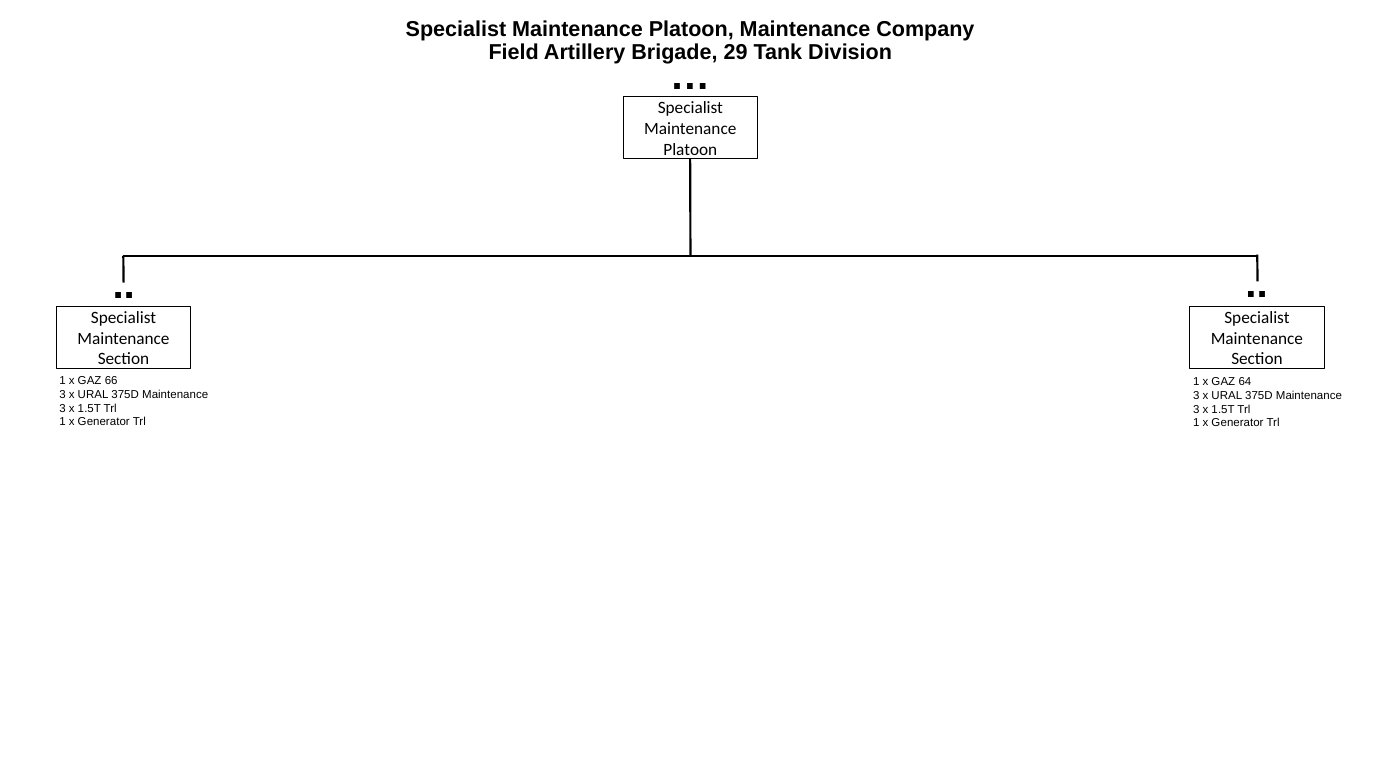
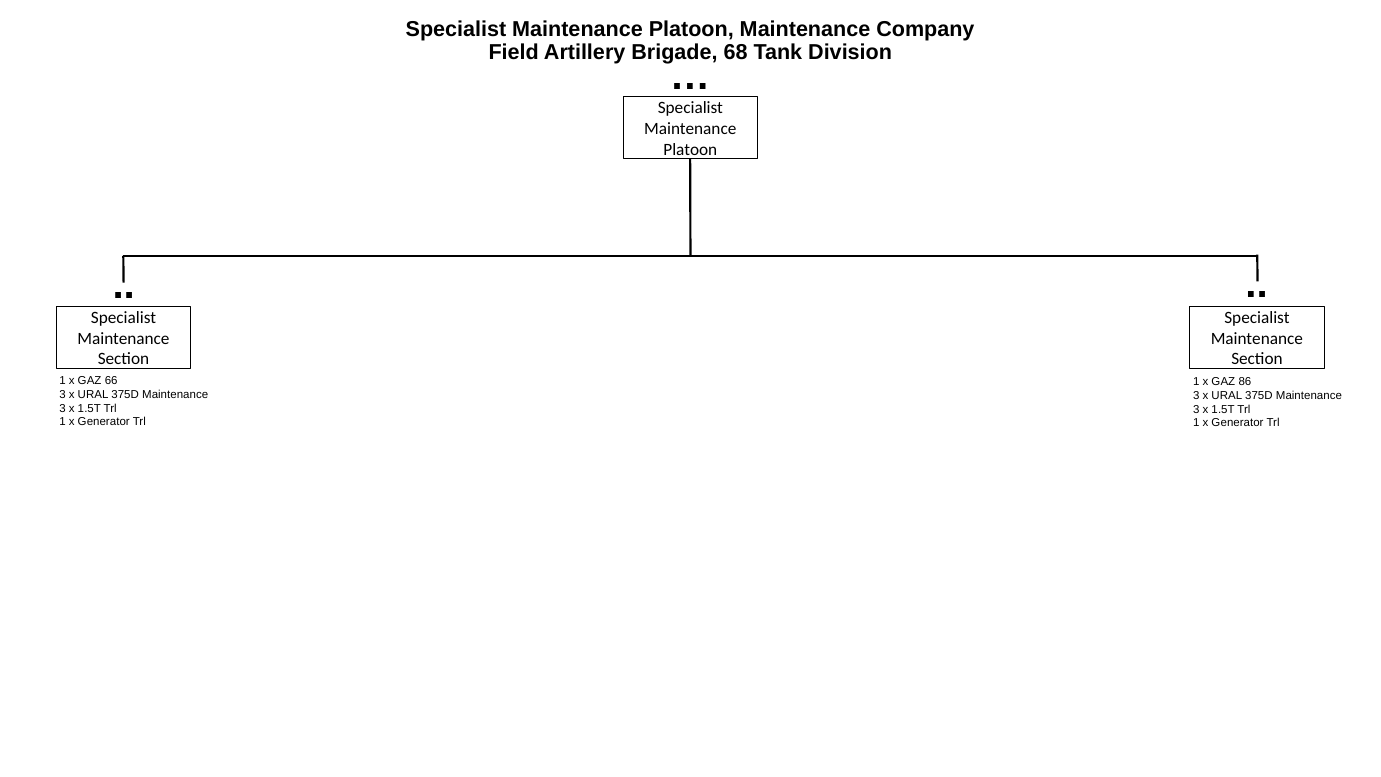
29: 29 -> 68 (736, 52)
64: 64 -> 86 (1245, 382)
